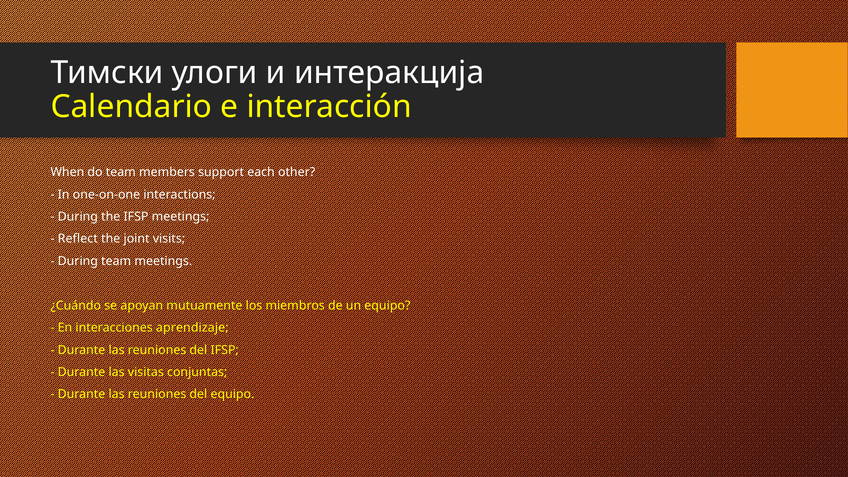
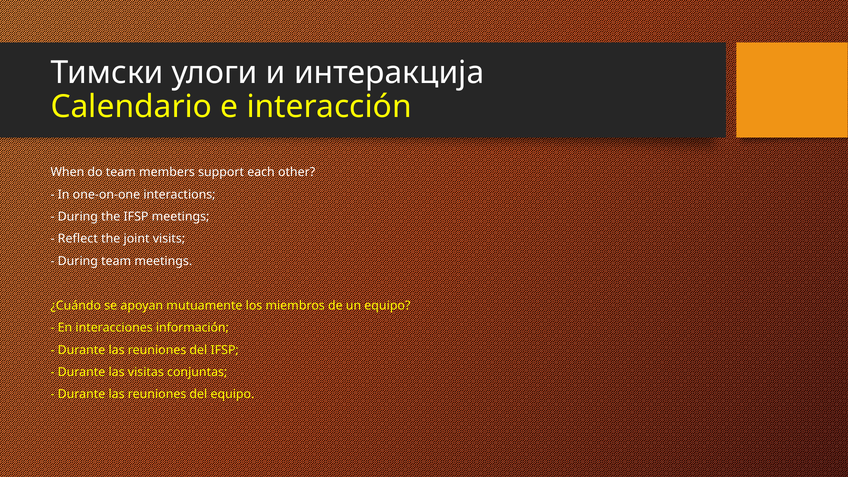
aprendizaje: aprendizaje -> información (192, 328)
